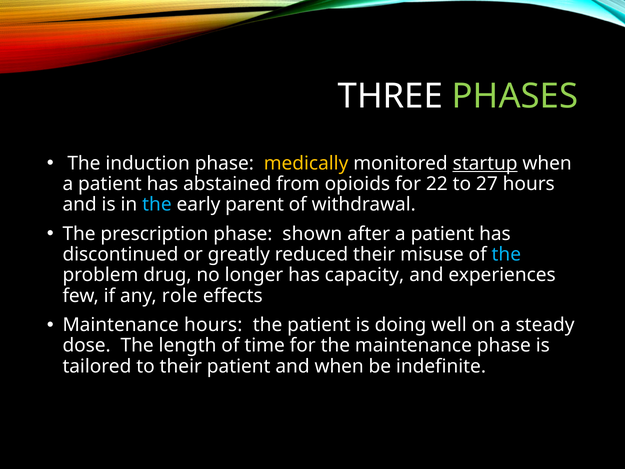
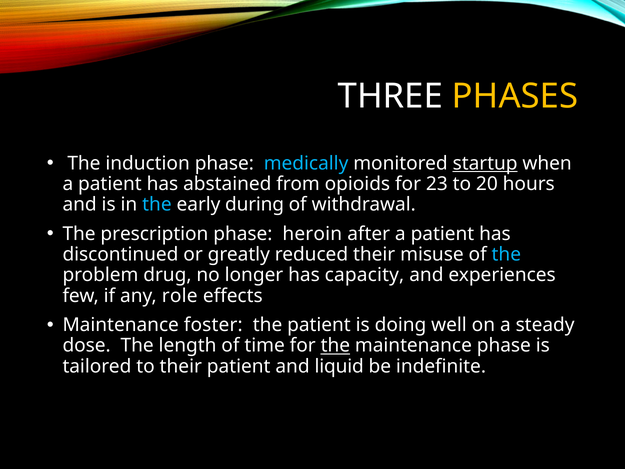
PHASES colour: light green -> yellow (515, 96)
medically colour: yellow -> light blue (306, 163)
22: 22 -> 23 (437, 184)
27: 27 -> 20 (487, 184)
parent: parent -> during (255, 205)
shown: shown -> heroin (312, 234)
Maintenance hours: hours -> foster (213, 325)
the underline: none -> present (335, 345)
and when: when -> liquid (339, 366)
